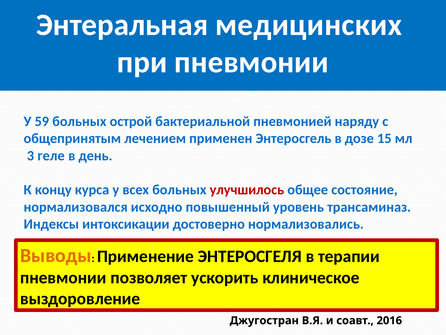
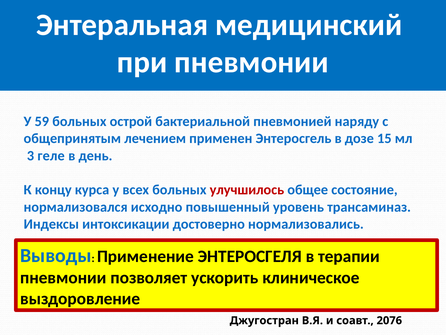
медицинских: медицинских -> медицинский (309, 25)
Выводы colour: orange -> blue (56, 255)
2016: 2016 -> 2076 (389, 320)
